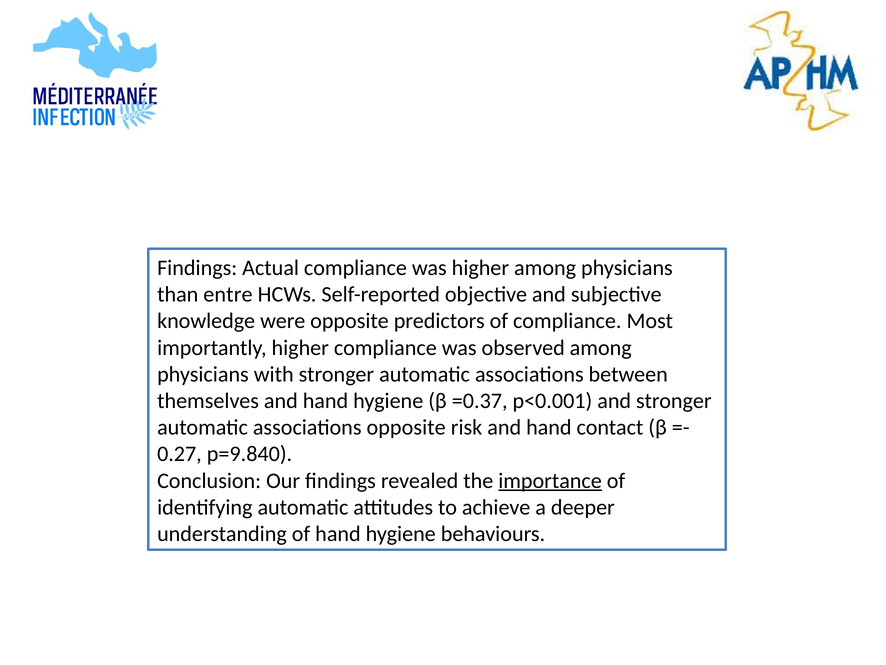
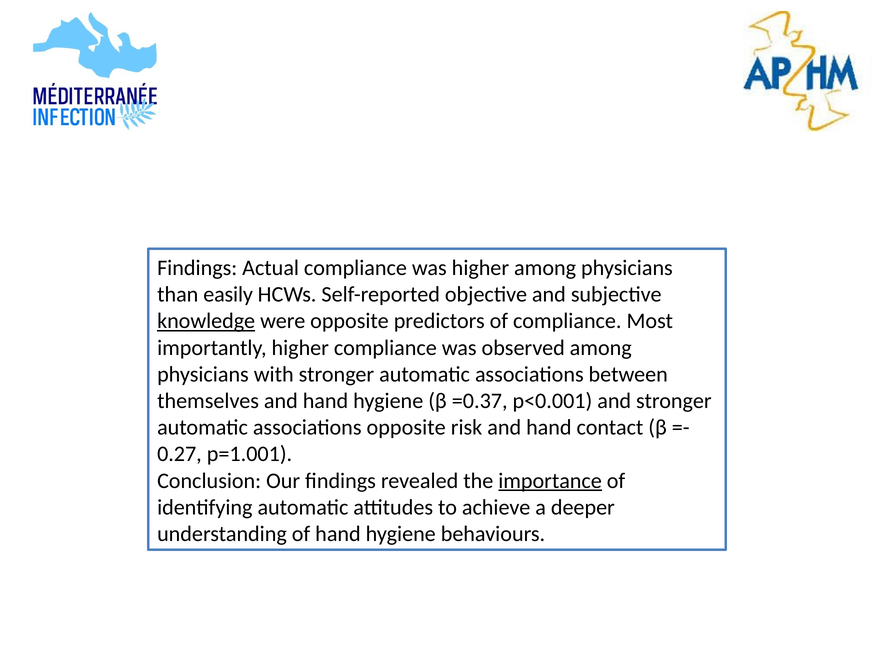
entre: entre -> easily (228, 294)
knowledge underline: none -> present (206, 321)
p=9.840: p=9.840 -> p=1.001 (249, 454)
